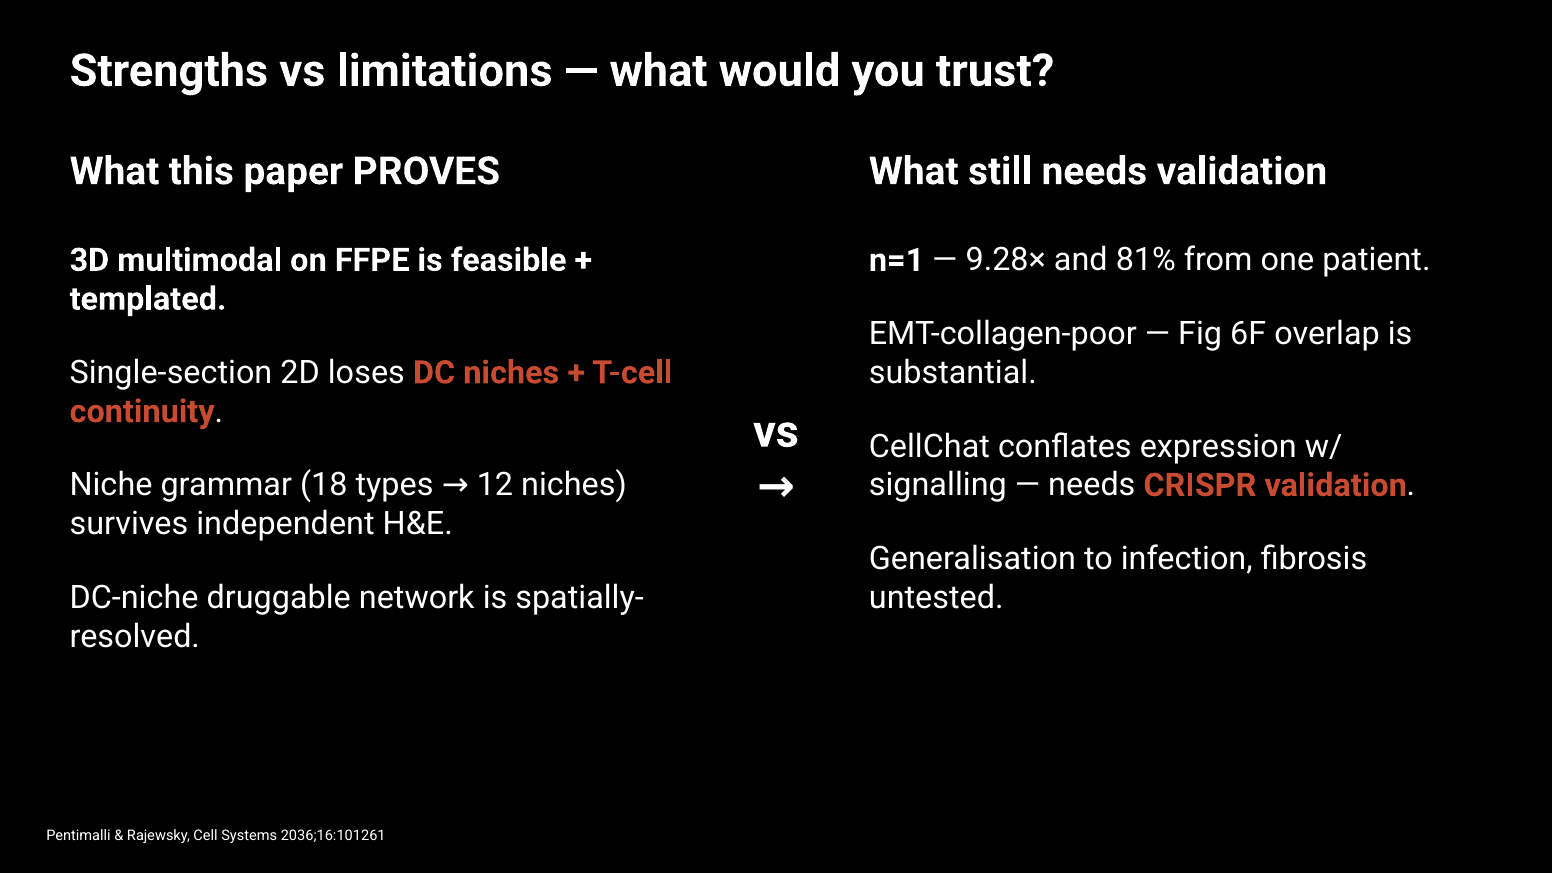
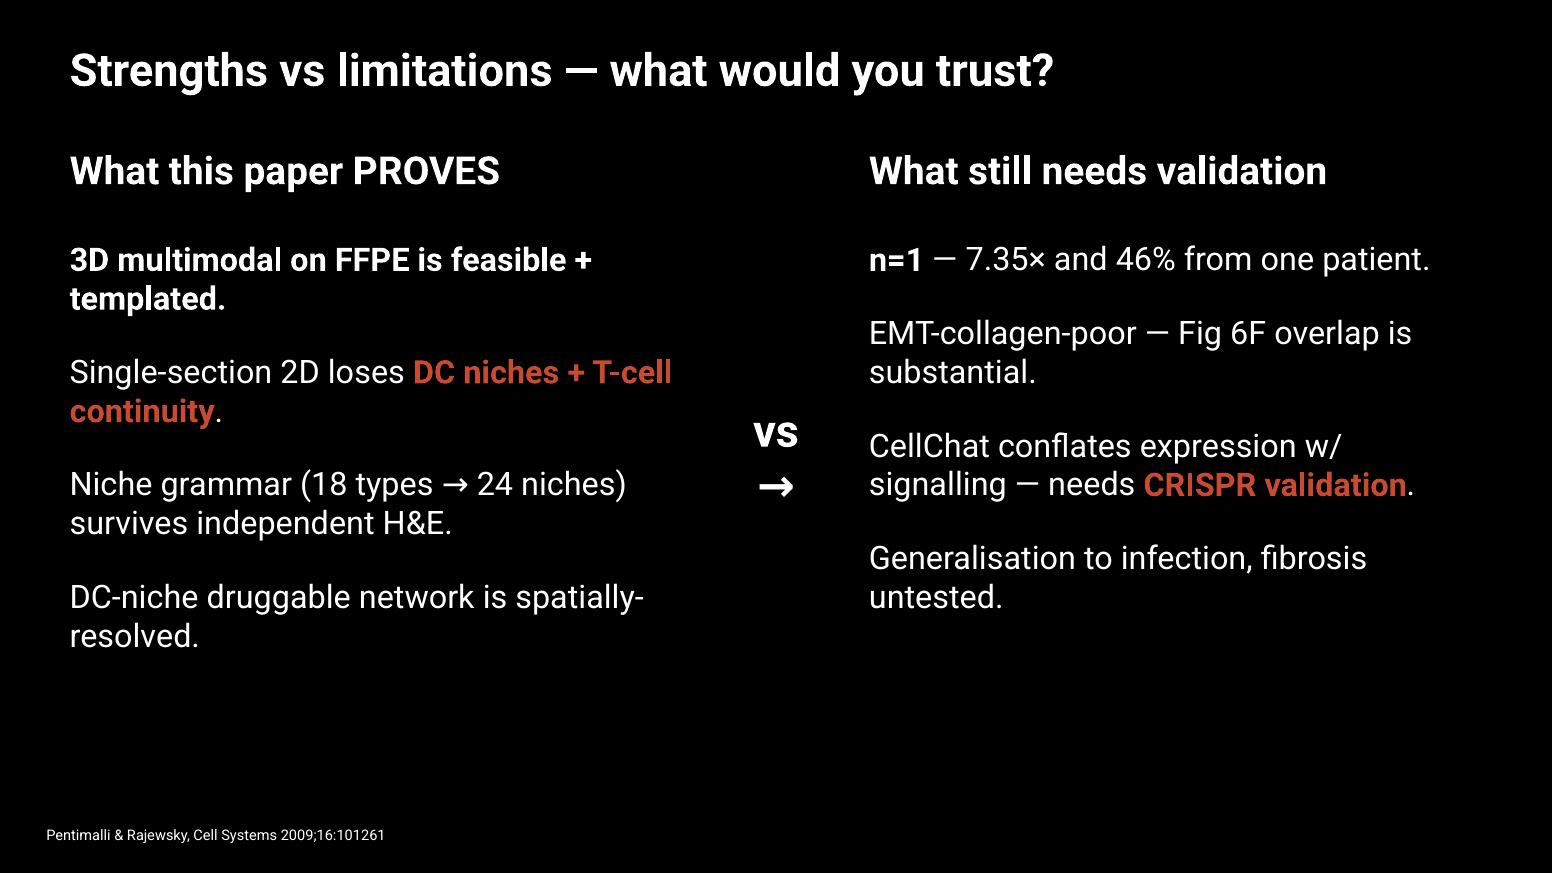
9.28×: 9.28× -> 7.35× (1006, 260)
81%: 81% -> 46% (1146, 260)
12: 12 -> 24 (495, 485)
2036;16:101261: 2036;16:101261 -> 2009;16:101261 (333, 836)
